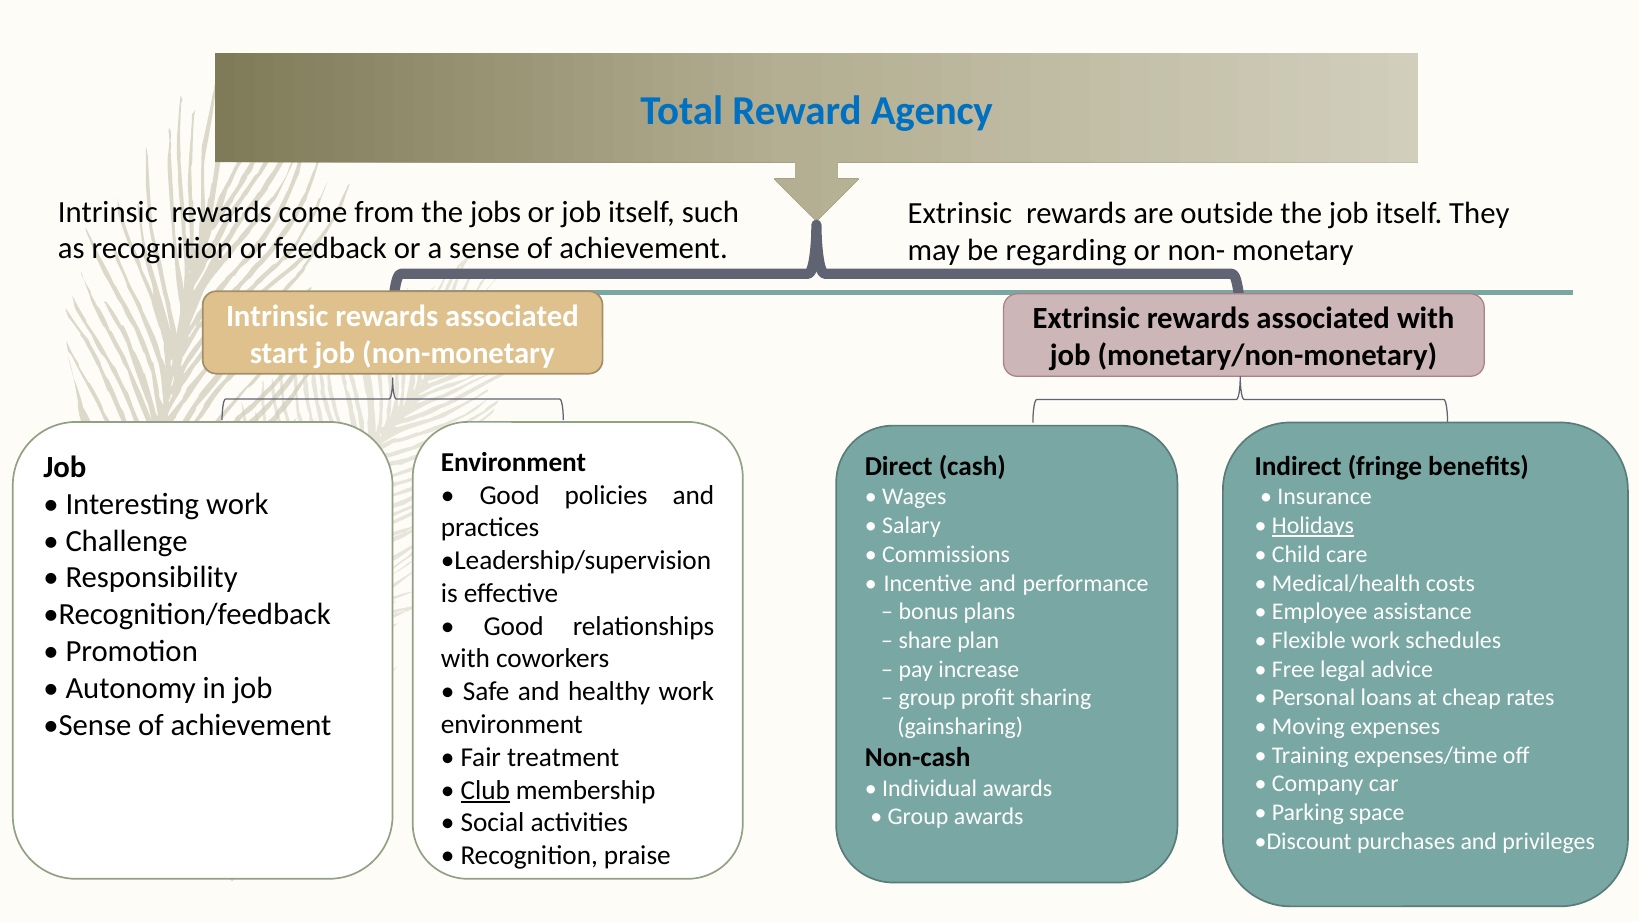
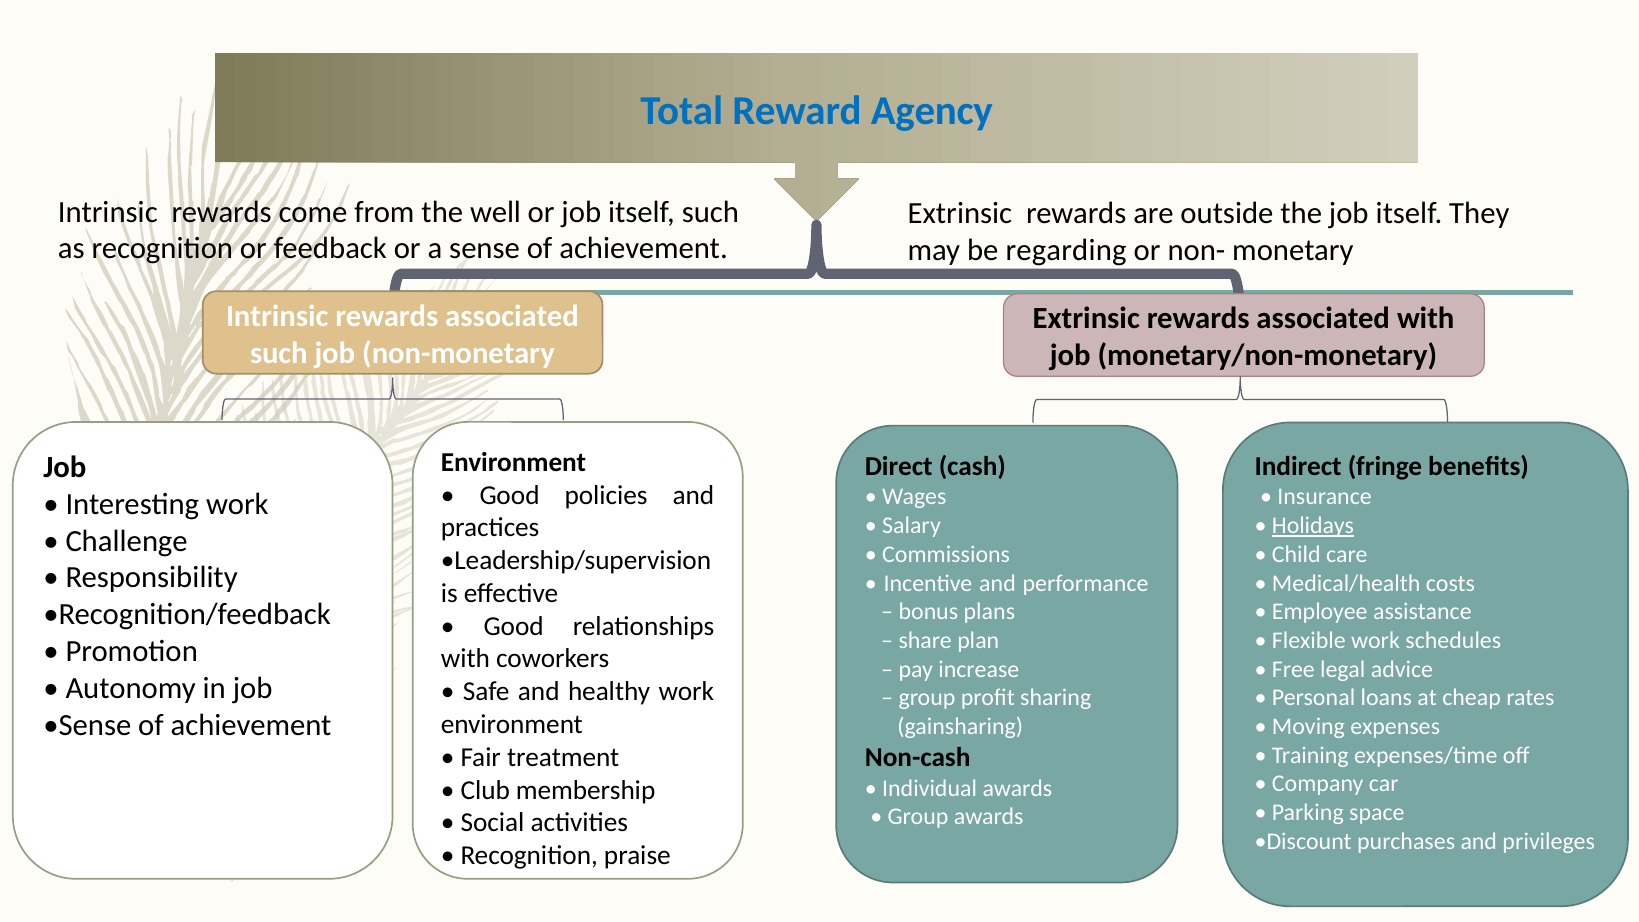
jobs: jobs -> well (496, 212)
start: start -> such (279, 353)
Club underline: present -> none (485, 790)
